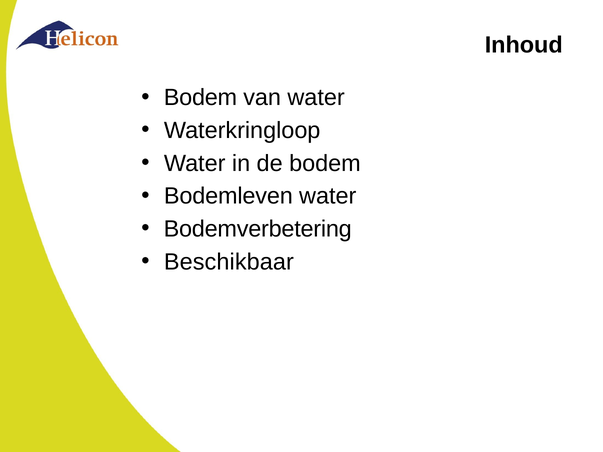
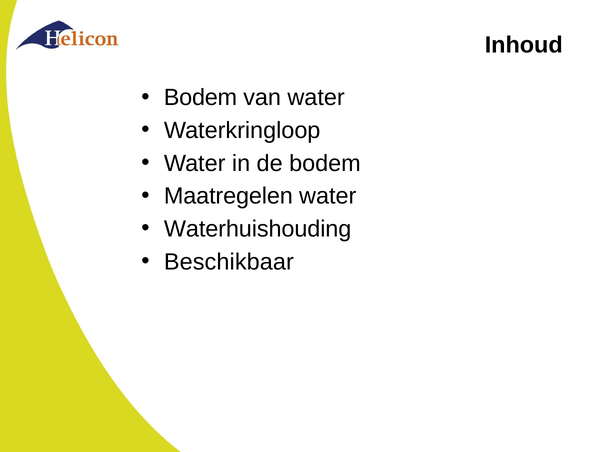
Bodemleven: Bodemleven -> Maatregelen (228, 196)
Bodemverbetering: Bodemverbetering -> Waterhuishouding (258, 229)
